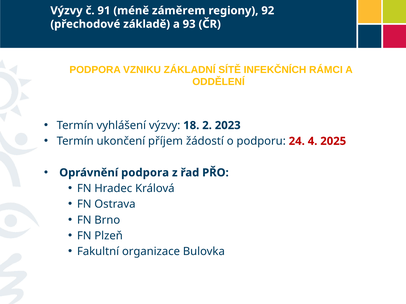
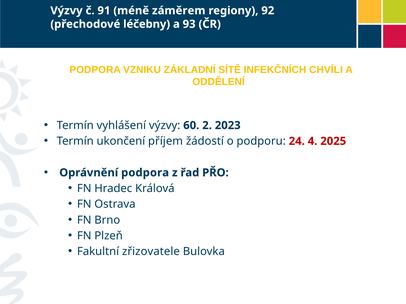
základě: základě -> léčebny (147, 24)
RÁMCI: RÁMCI -> CHVÍLI (326, 70)
18: 18 -> 60 (191, 126)
organizace: organizace -> zřizovatele (151, 252)
